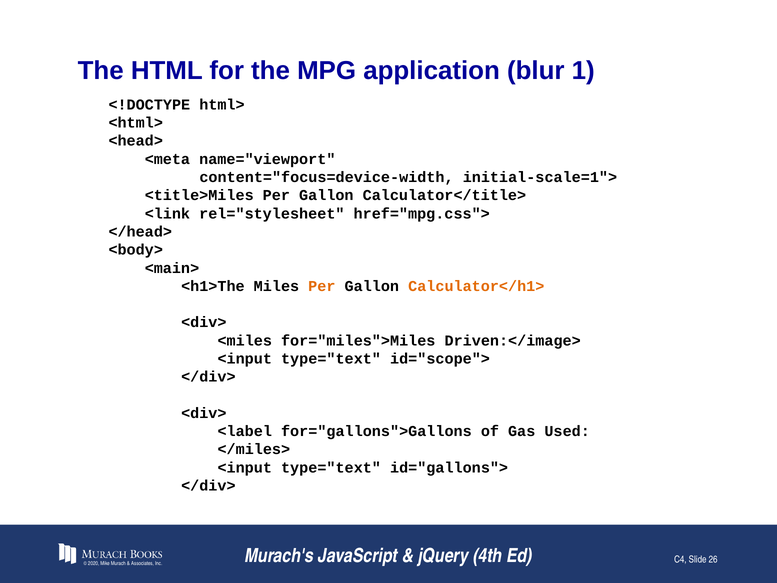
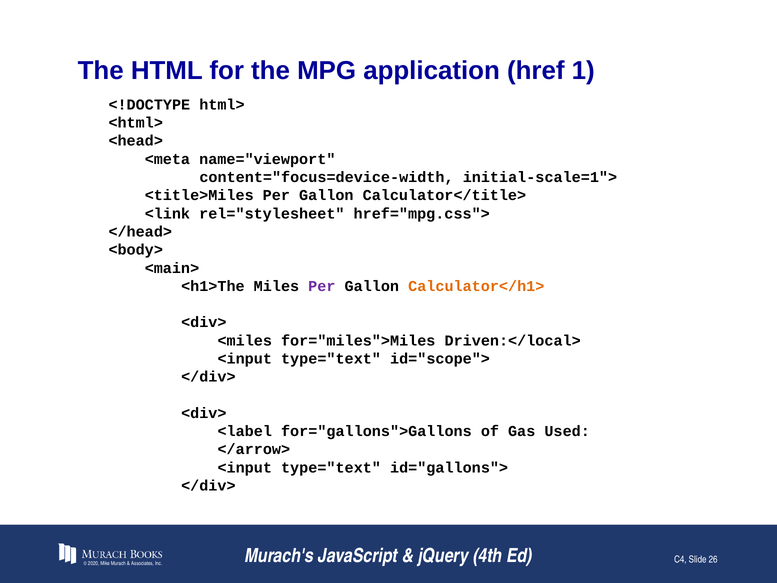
blur: blur -> href (536, 71)
Per colour: orange -> purple (322, 286)
Driven:</image>: Driven:</image> -> Driven:</local> (513, 340)
</miles>: </miles> -> </arrow> (254, 449)
